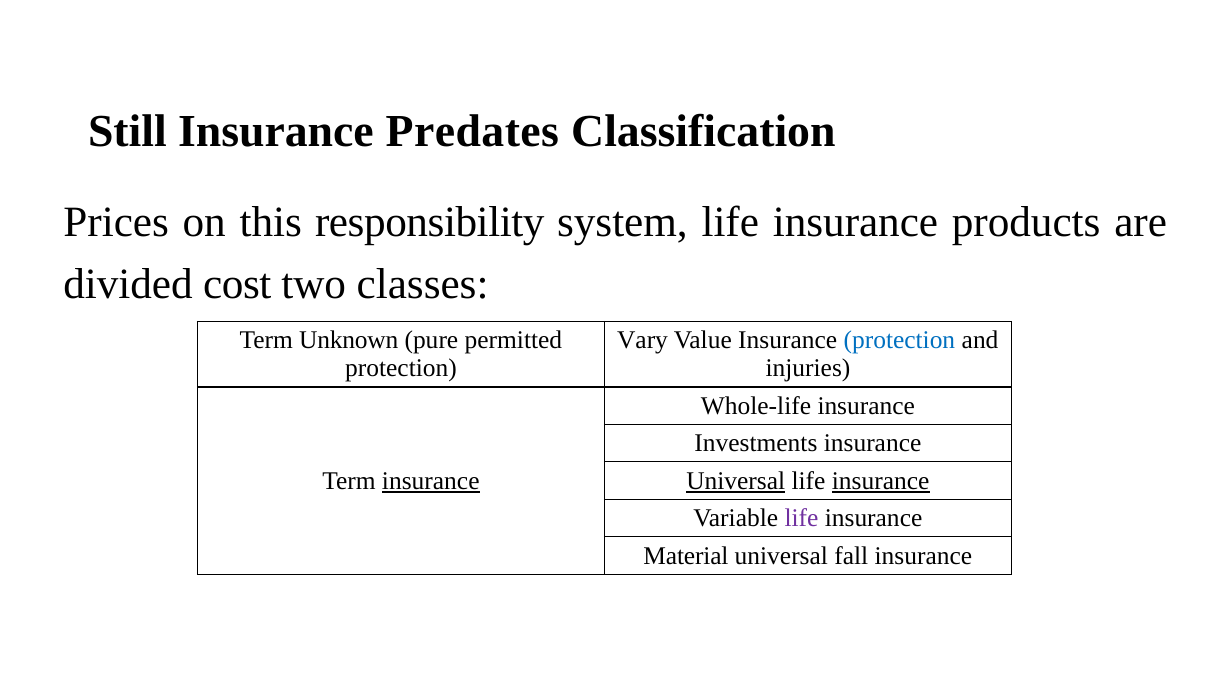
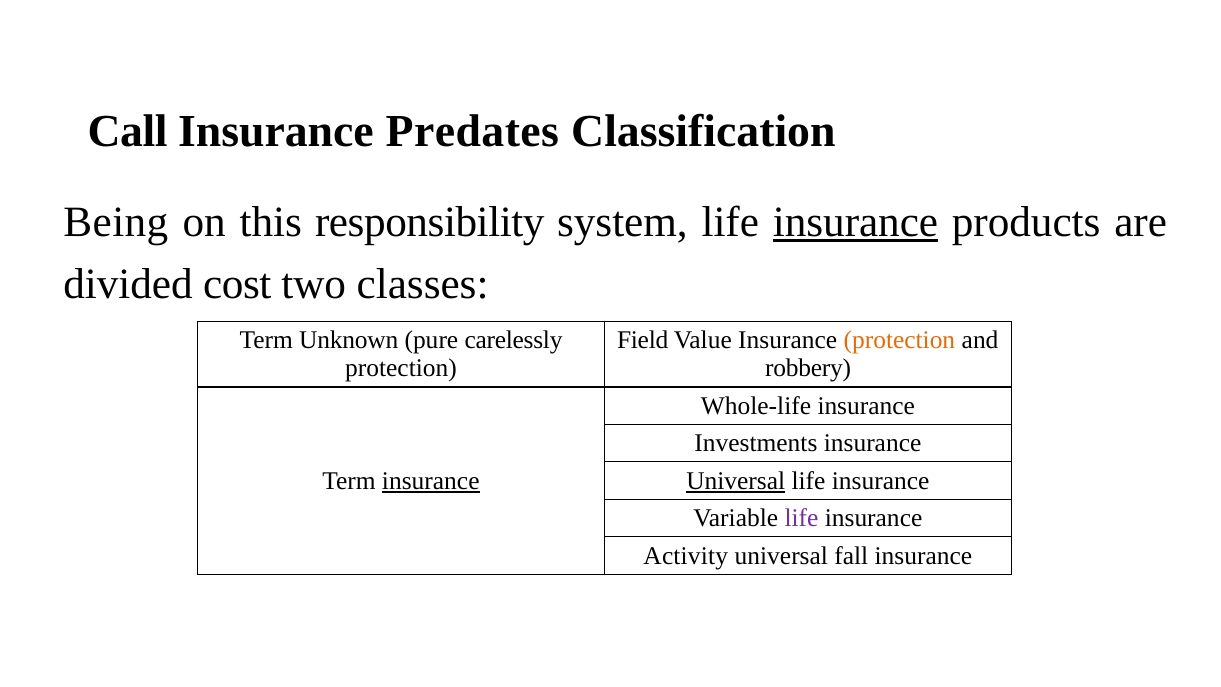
Still: Still -> Call (128, 131)
Prices: Prices -> Being (116, 222)
insurance underline: none -> present (855, 222)
permitted: permitted -> carelessly (514, 340)
Vary: Vary -> Field (643, 340)
protection colour: blue -> orange (899, 340)
injuries: injuries -> robbery (808, 368)
insurance underline: present -> none (881, 481)
Material: Material -> Activity (686, 556)
